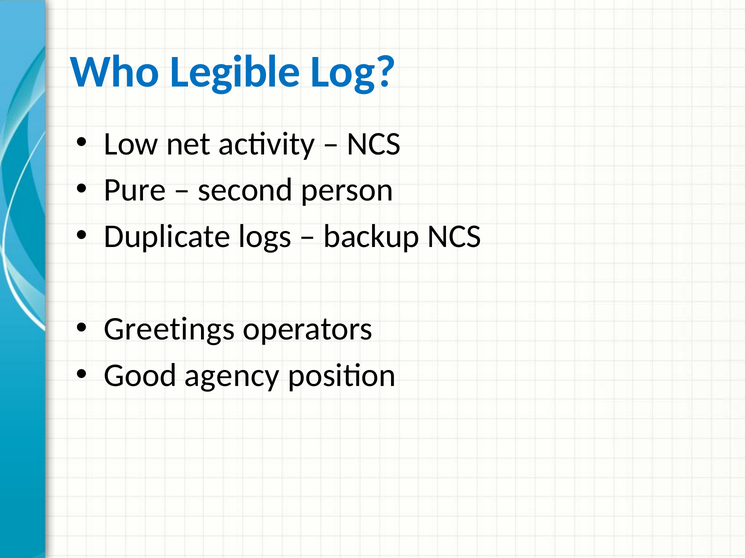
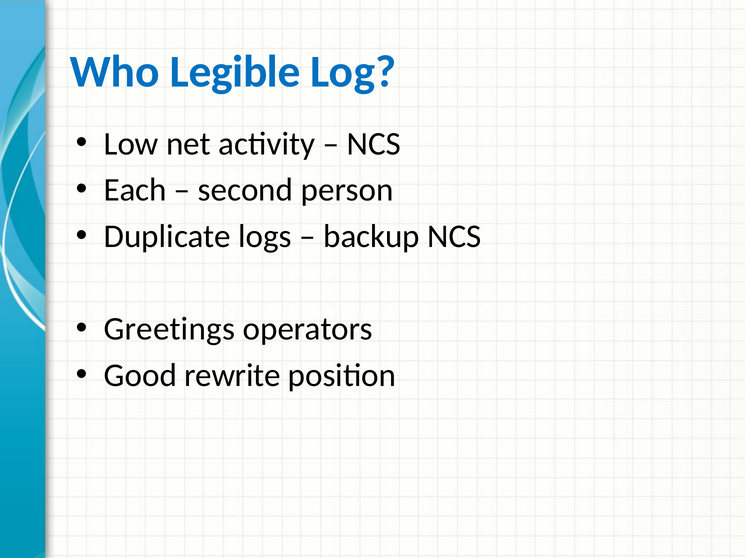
Pure: Pure -> Each (135, 190)
agency: agency -> rewrite (232, 376)
